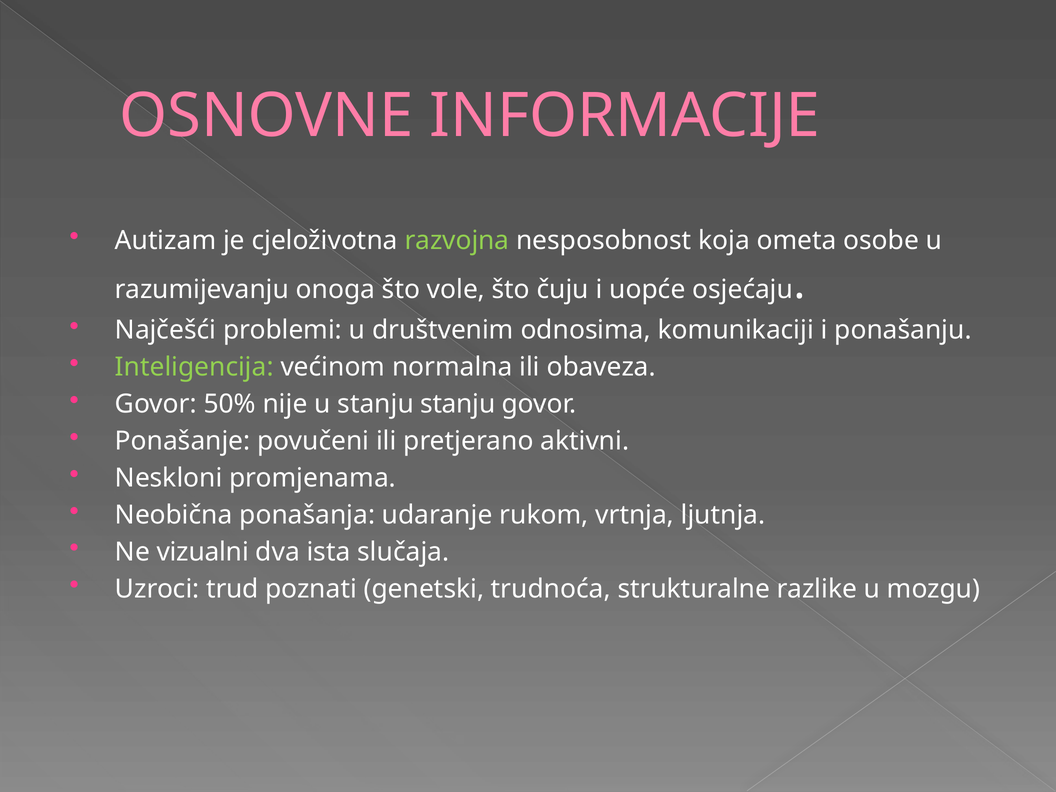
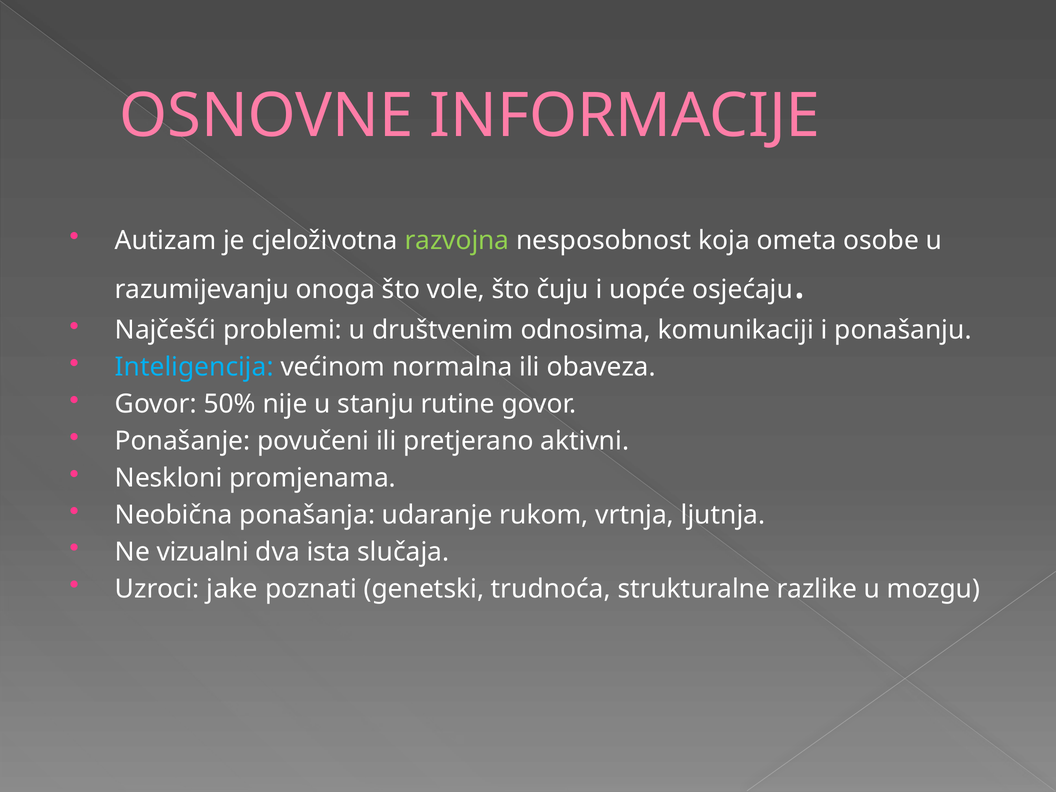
Inteligencija colour: light green -> light blue (194, 367)
stanju stanju: stanju -> rutine (458, 404)
trud: trud -> jake (232, 589)
